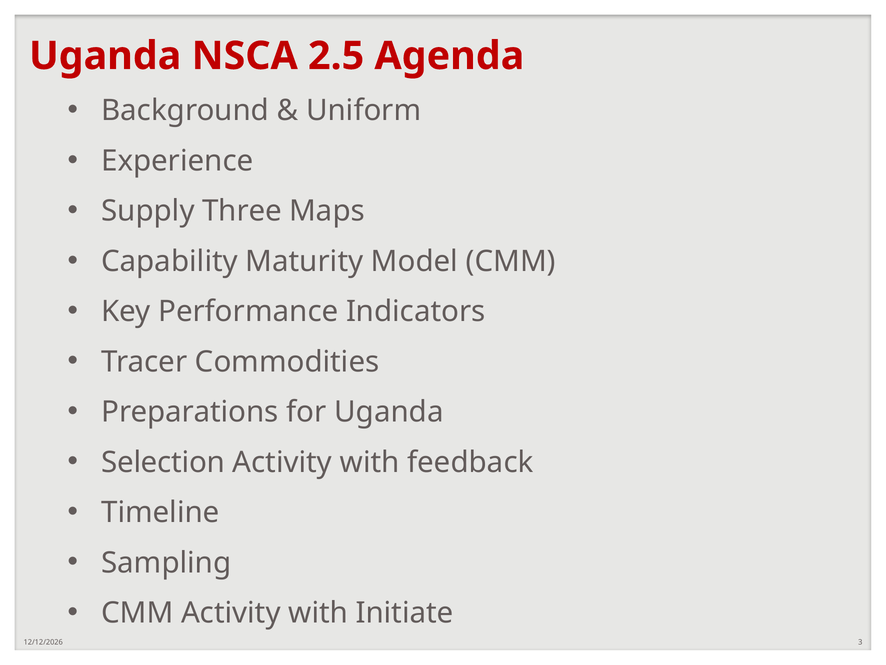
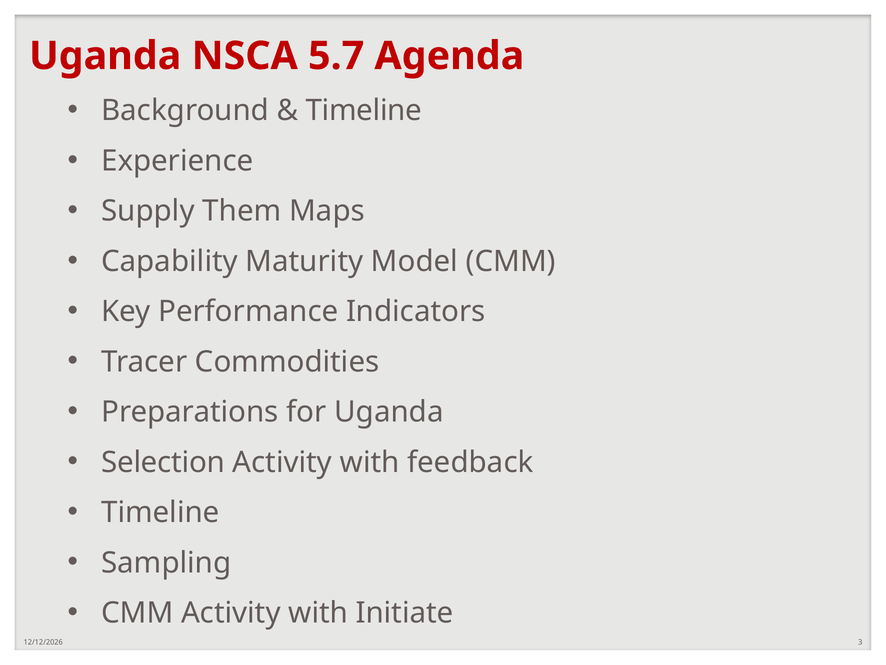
2.5: 2.5 -> 5.7 (336, 56)
Uniform: Uniform -> Timeline (364, 111)
Three: Three -> Them (242, 211)
